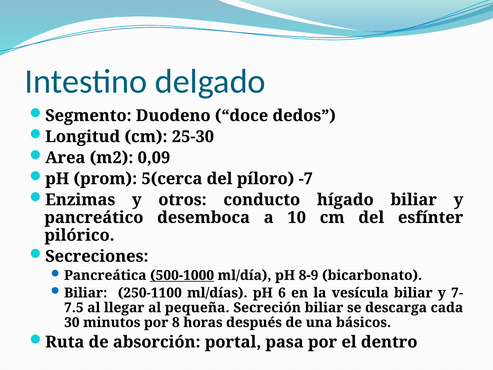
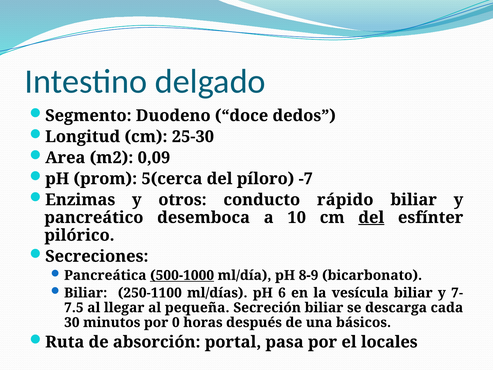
hígado: hígado -> rápido (345, 200)
del underline: none -> present (371, 217)
8: 8 -> 0 (176, 322)
dentro: dentro -> locales (389, 342)
